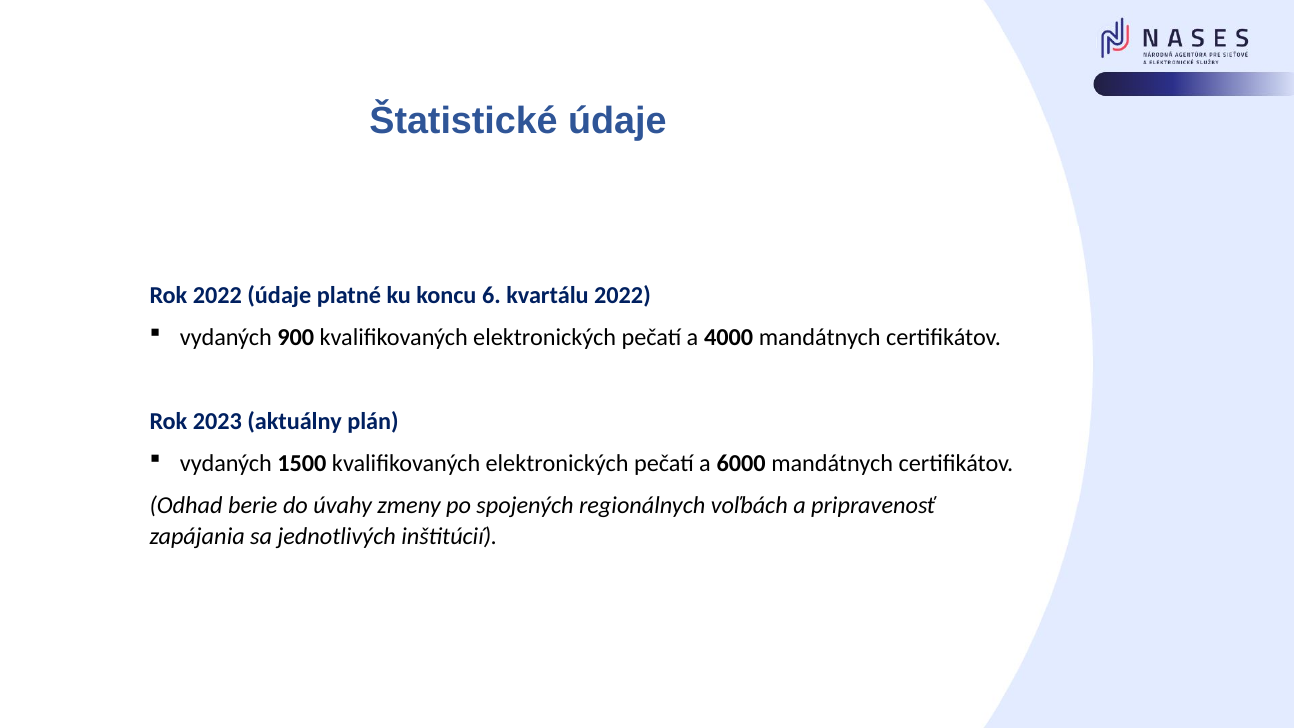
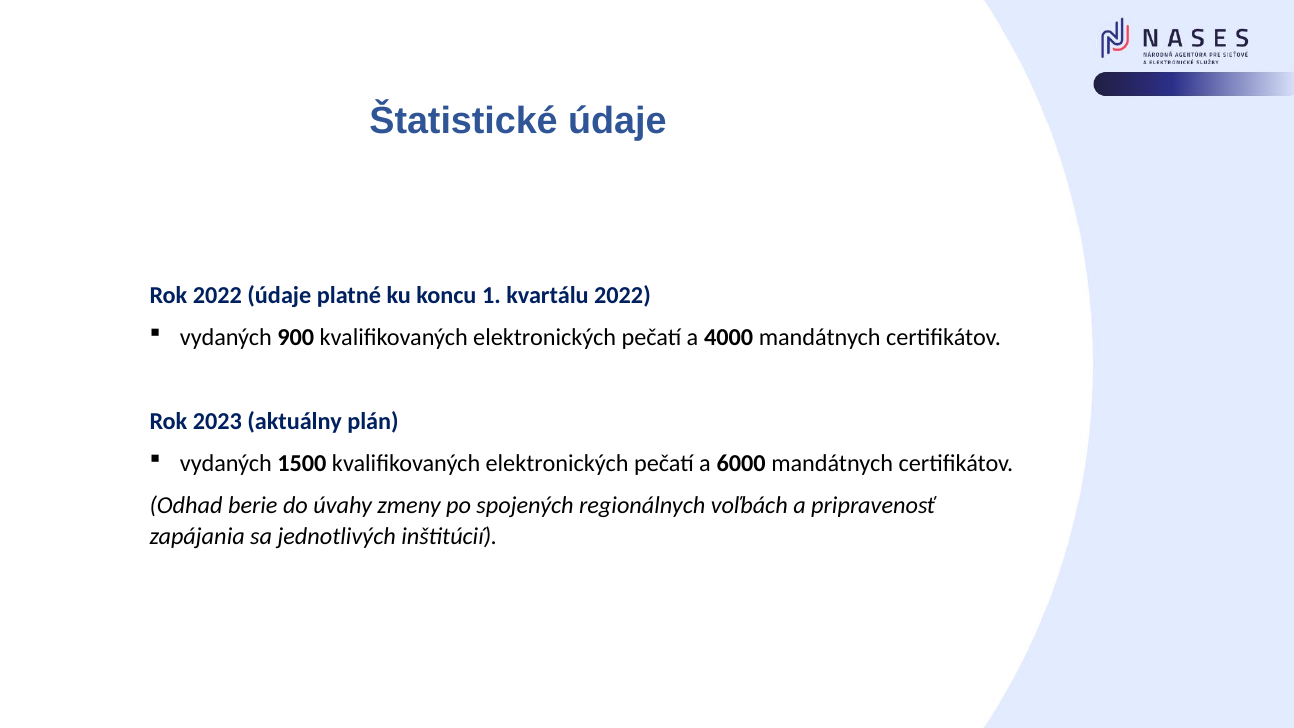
6: 6 -> 1 (491, 296)
